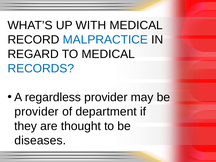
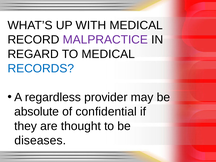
MALPRACTICE colour: blue -> purple (105, 40)
provider: provider -> absolute (37, 112)
department: department -> confidential (106, 112)
